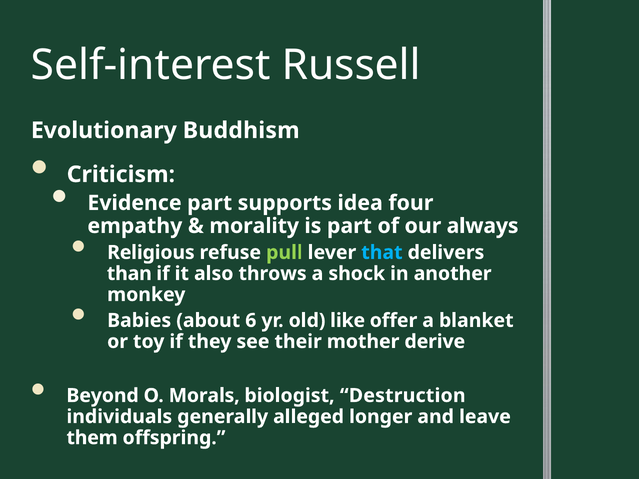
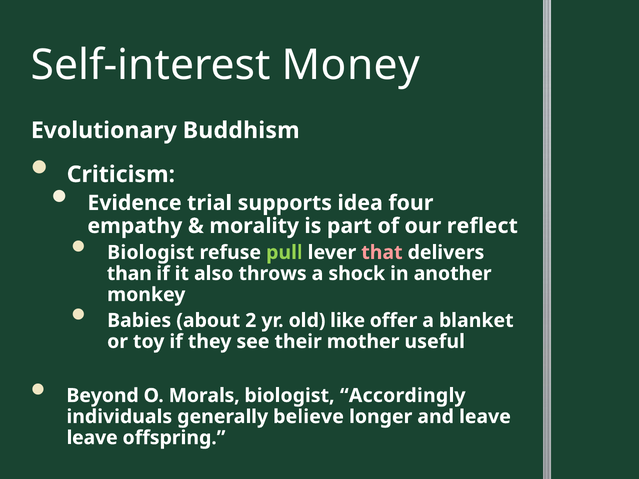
Russell: Russell -> Money (351, 65)
Evidence part: part -> trial (210, 203)
always: always -> reflect (482, 226)
Religious: Religious -> Biologist (151, 253)
that colour: light blue -> pink (382, 253)
6: 6 -> 2 (251, 321)
derive: derive -> useful (435, 342)
Destruction: Destruction -> Accordingly (403, 396)
alleged: alleged -> believe (309, 417)
them: them -> leave (92, 438)
